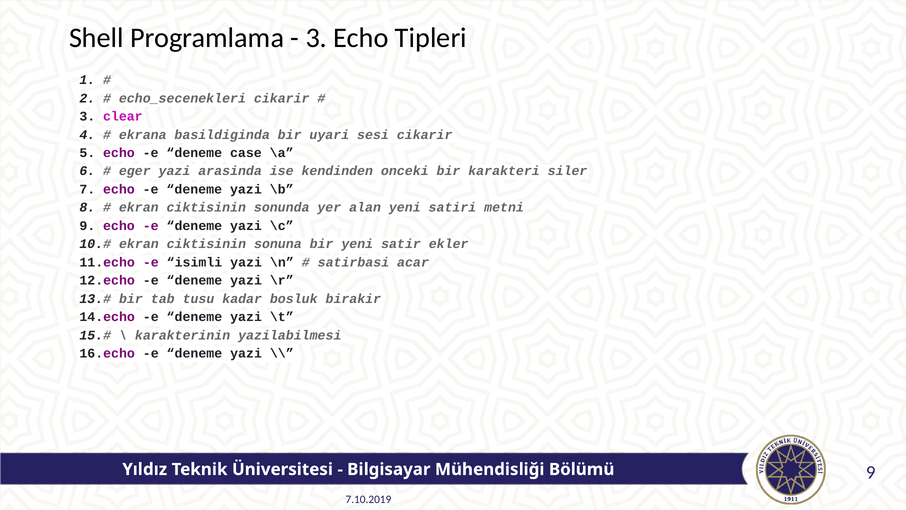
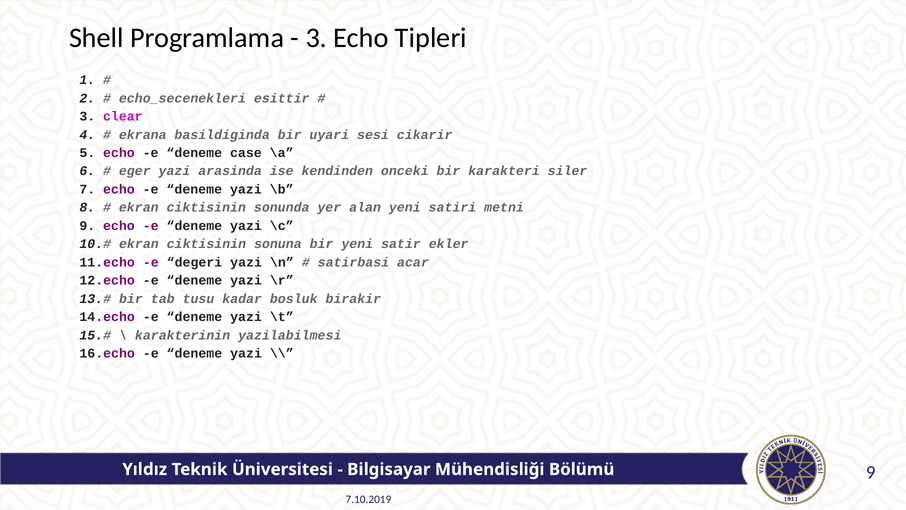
echo_secenekleri cikarir: cikarir -> esittir (282, 98)
isimli: isimli -> degeri (195, 262)
